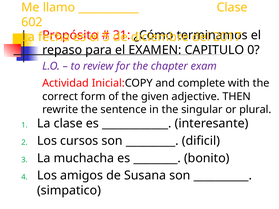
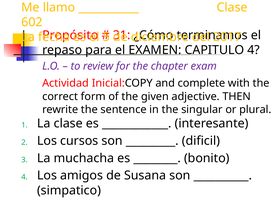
CAPITULO 0: 0 -> 4 (254, 50)
